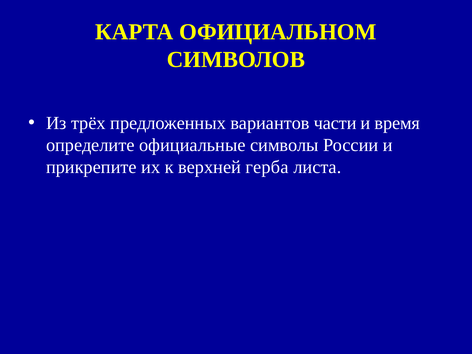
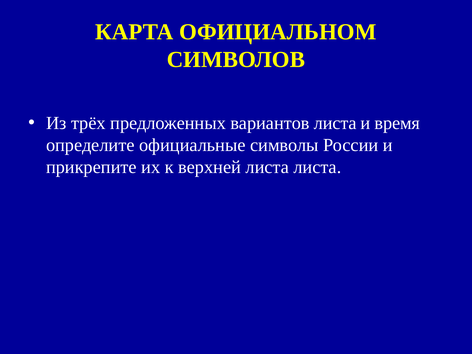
вариантов части: части -> листа (335, 123)
верхней герба: герба -> листа (267, 167)
